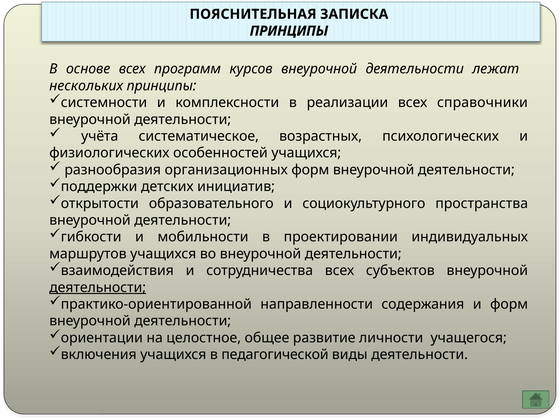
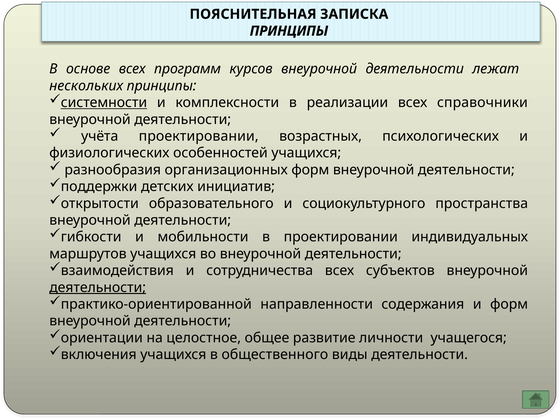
системности underline: none -> present (104, 103)
учёта систематическое: систематическое -> проектировании (199, 136)
педагогической: педагогической -> общественного (275, 355)
